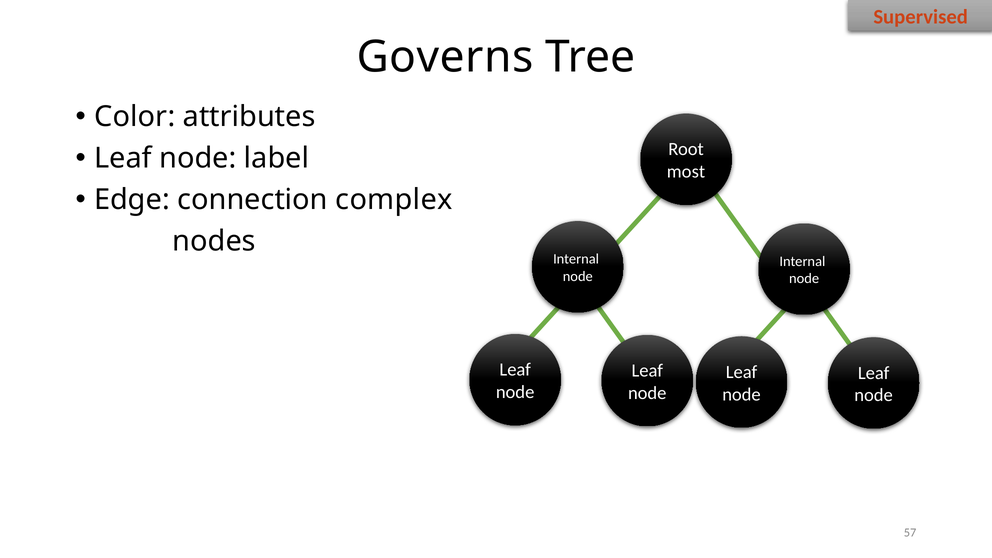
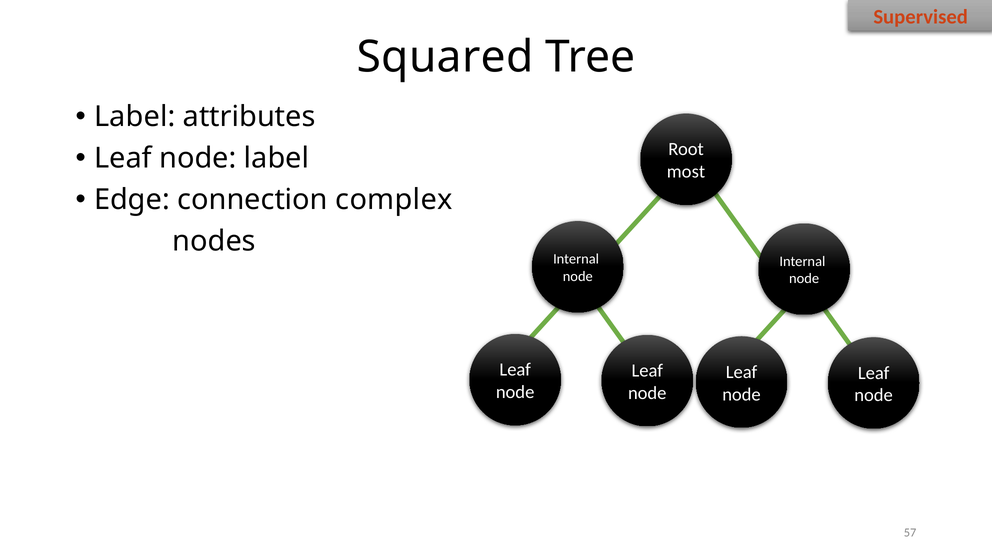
Governs: Governs -> Squared (445, 57)
Color: Color -> Label (135, 117)
